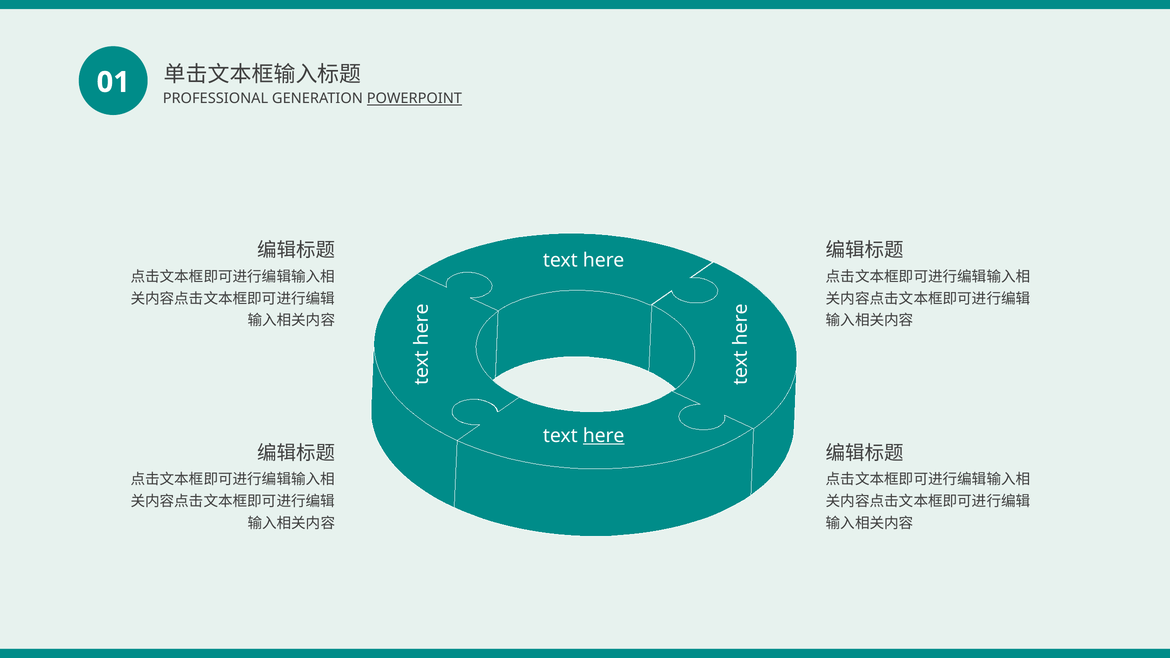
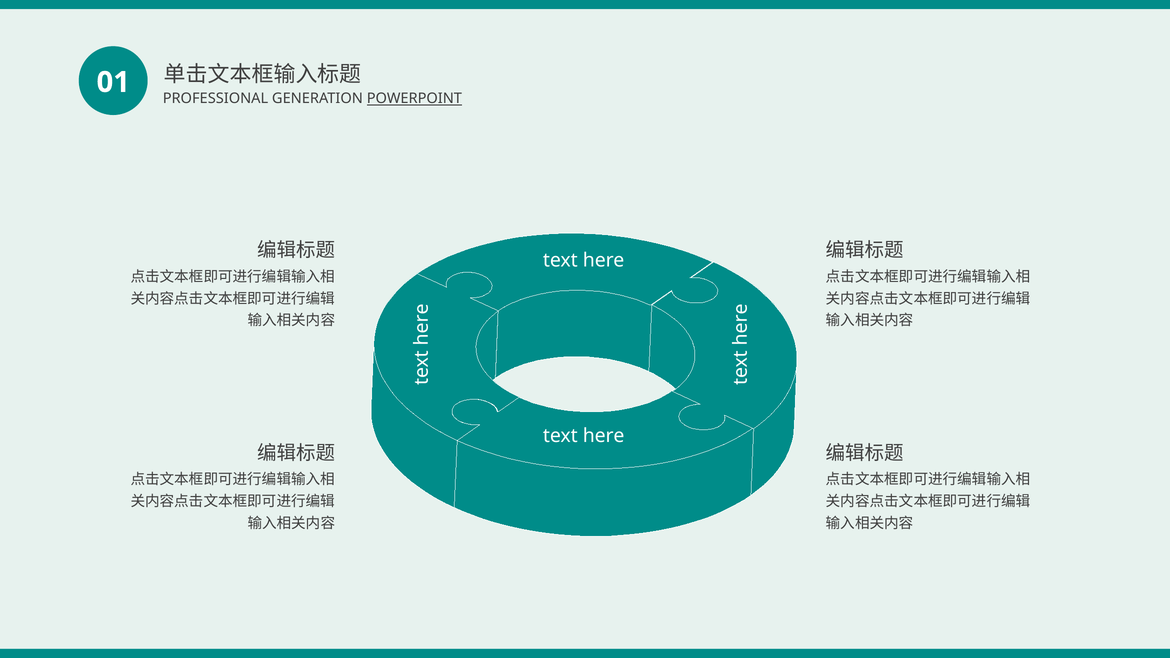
here underline: present -> none (604, 436)
